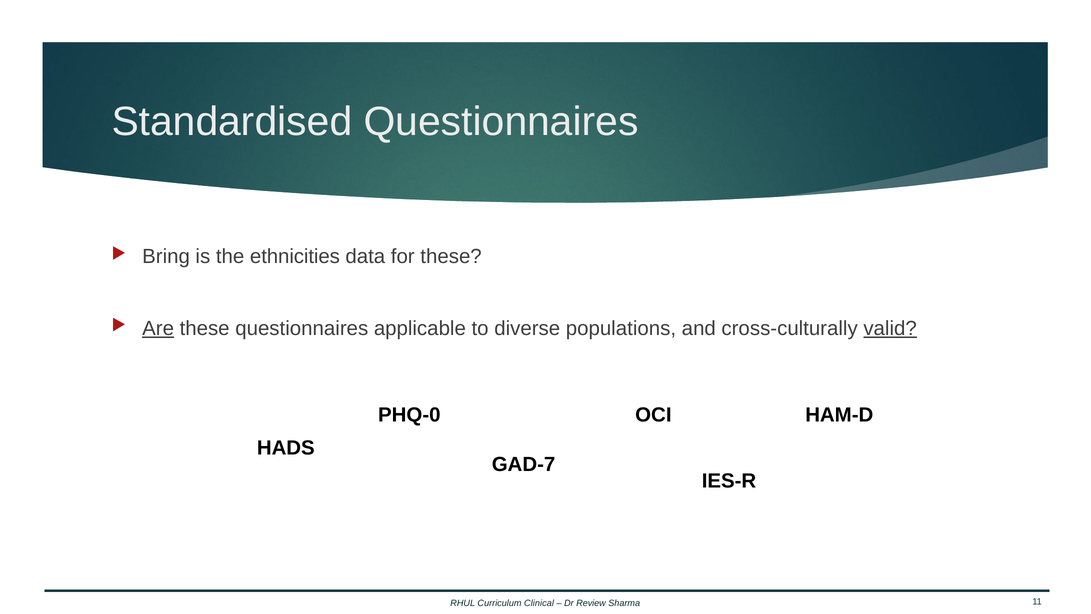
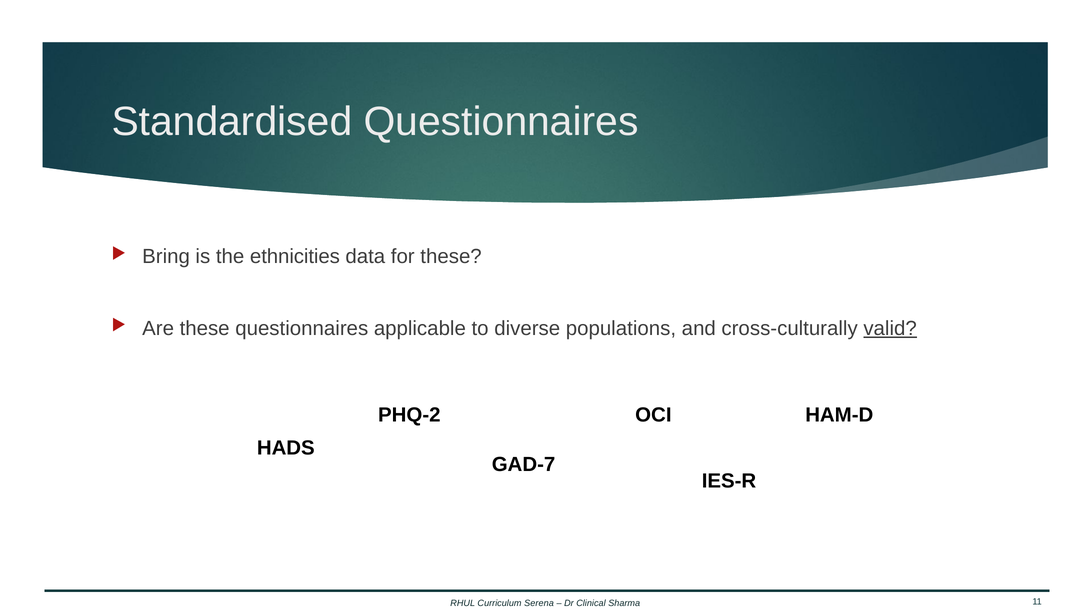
Are underline: present -> none (158, 328)
PHQ-0: PHQ-0 -> PHQ-2 (409, 415)
Clinical: Clinical -> Serena (539, 603)
Review: Review -> Clinical (591, 603)
